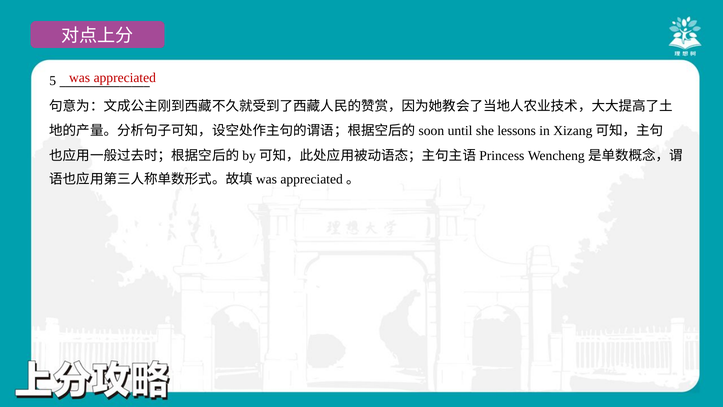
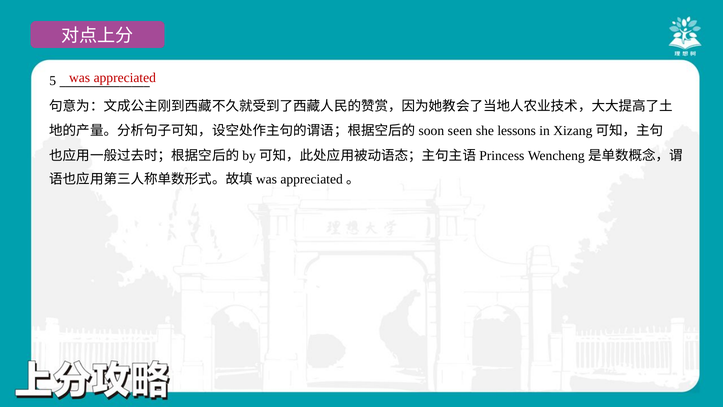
until: until -> seen (460, 131)
